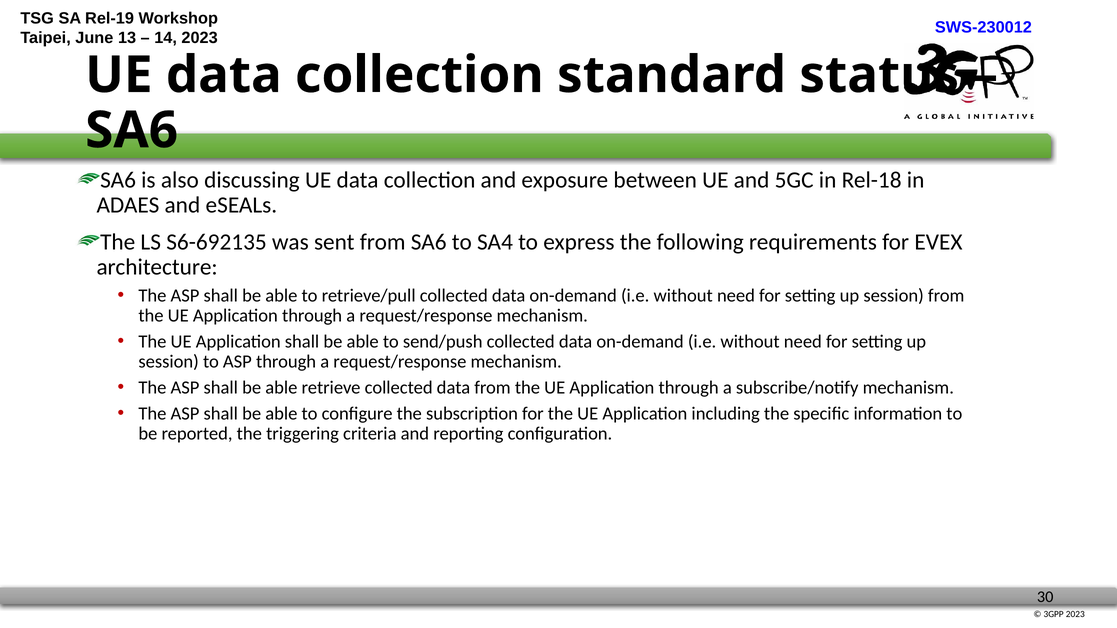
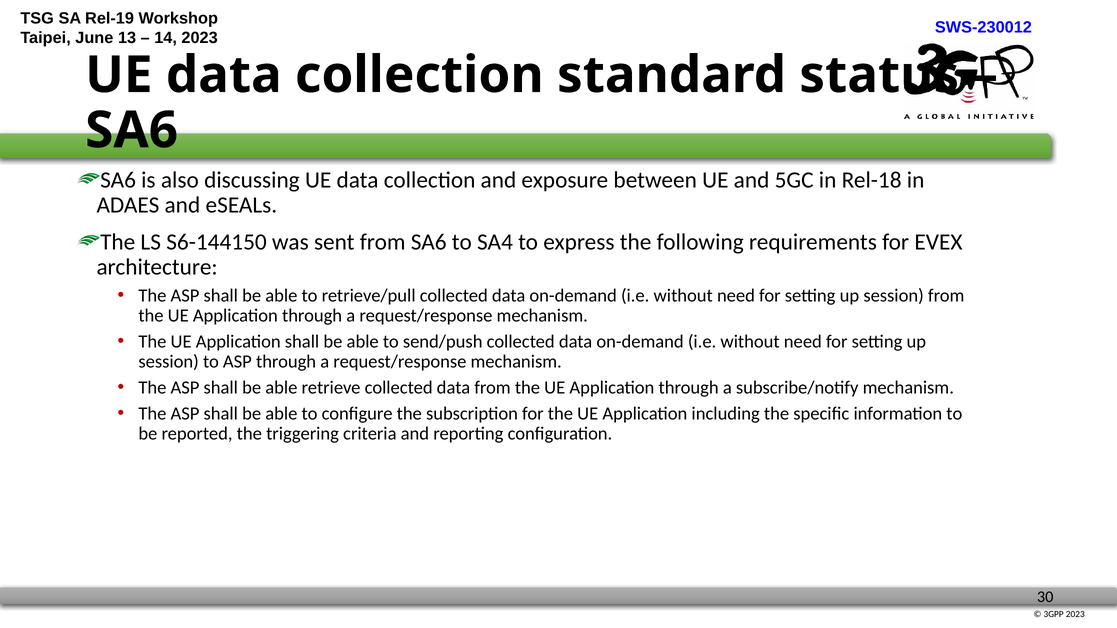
S6-692135: S6-692135 -> S6-144150 (217, 242)
